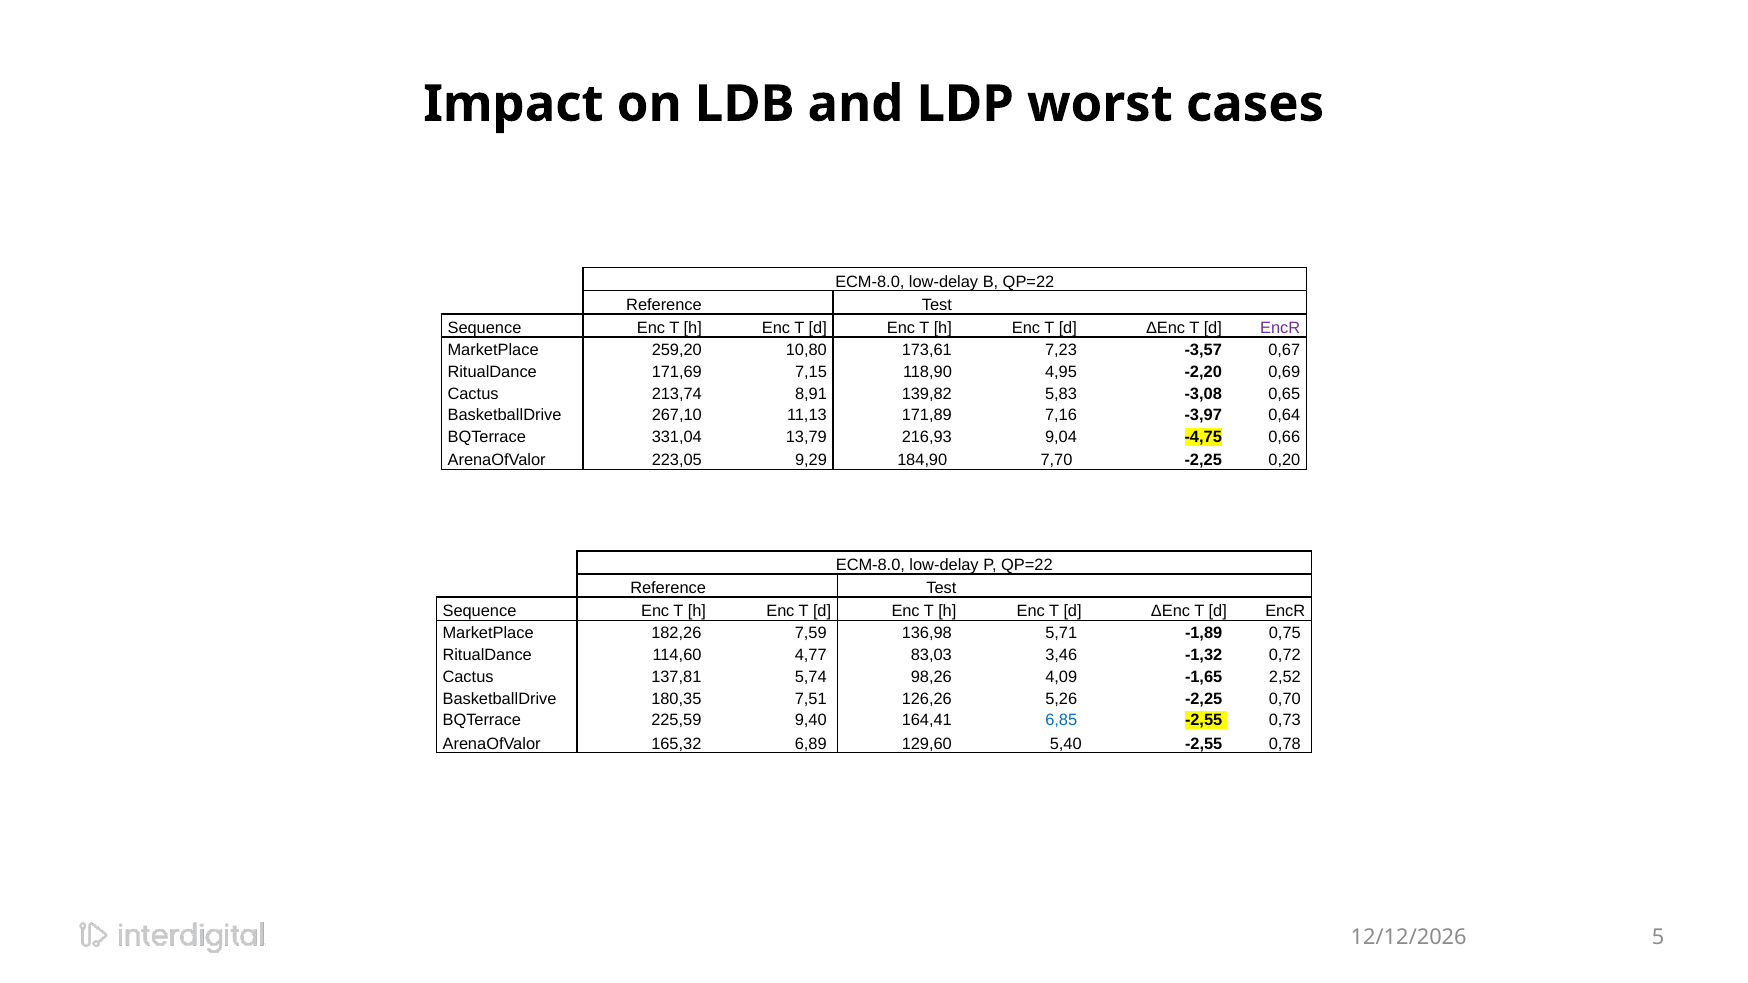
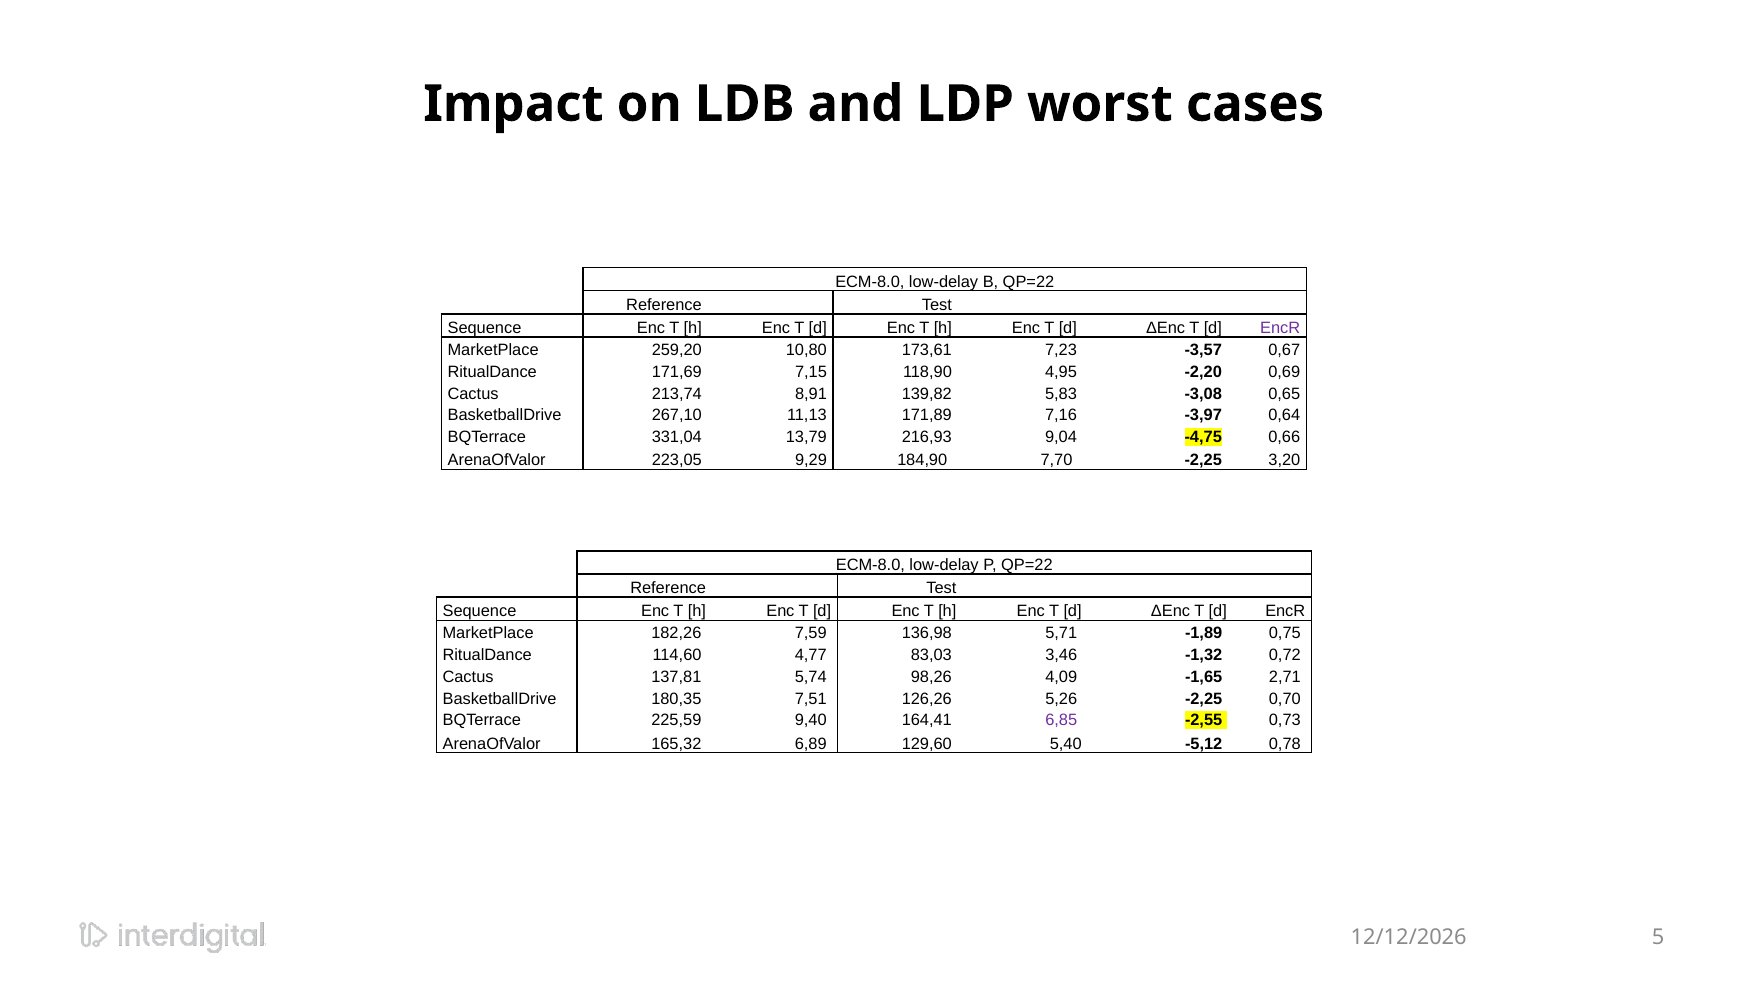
0,20: 0,20 -> 3,20 (1284, 461)
2,52: 2,52 -> 2,71 (1285, 677)
6,85 colour: blue -> purple (1061, 721)
5,40 -2,55: -2,55 -> -5,12 (1204, 744)
